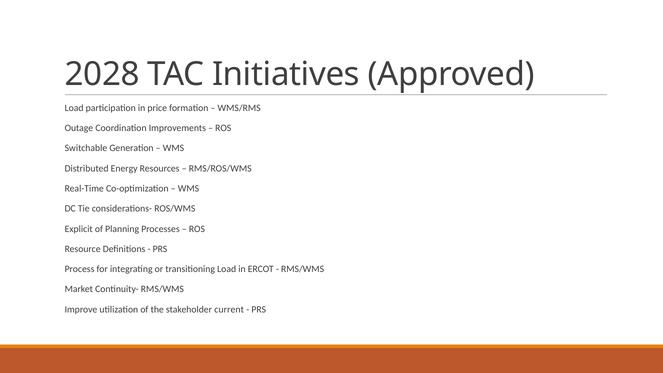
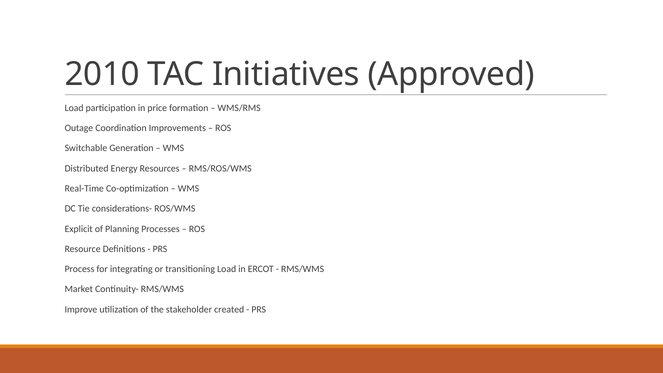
2028: 2028 -> 2010 (102, 74)
current: current -> created (229, 309)
